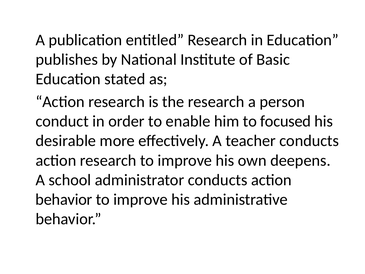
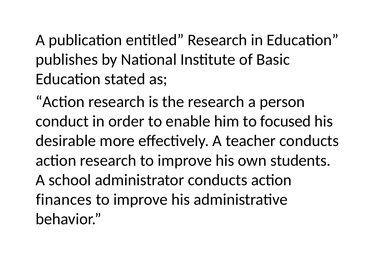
deepens: deepens -> students (301, 160)
behavior: behavior -> finances (64, 199)
